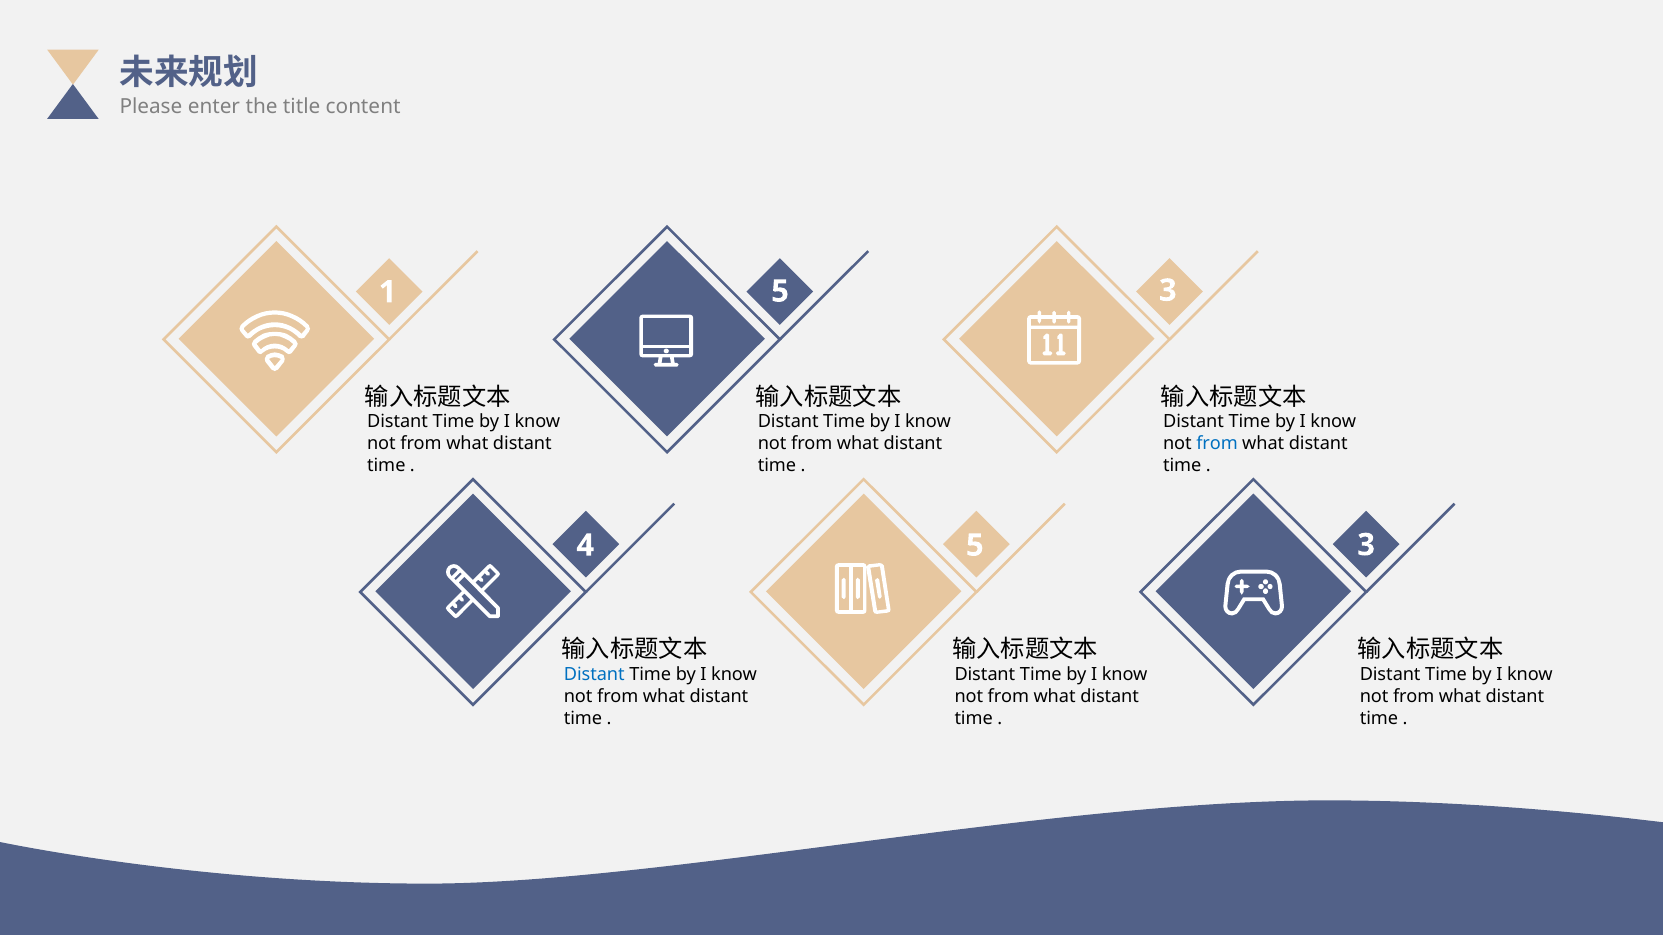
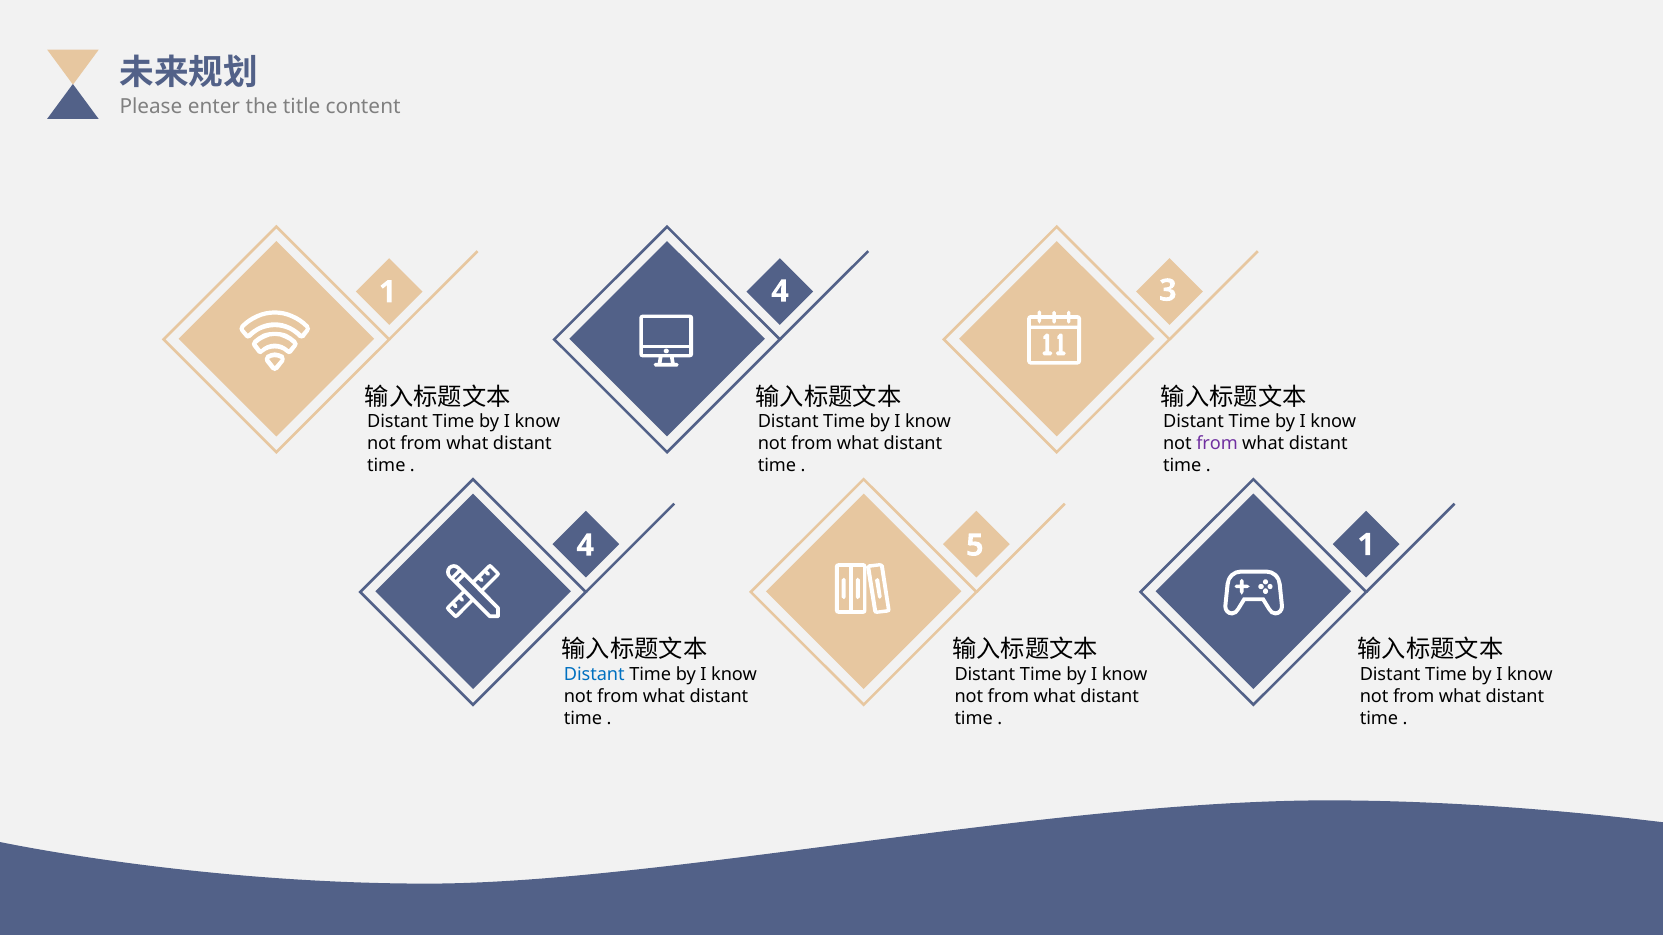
1 5: 5 -> 4 (780, 291)
from colour: blue -> purple (1217, 444)
5 3: 3 -> 1 (1366, 545)
